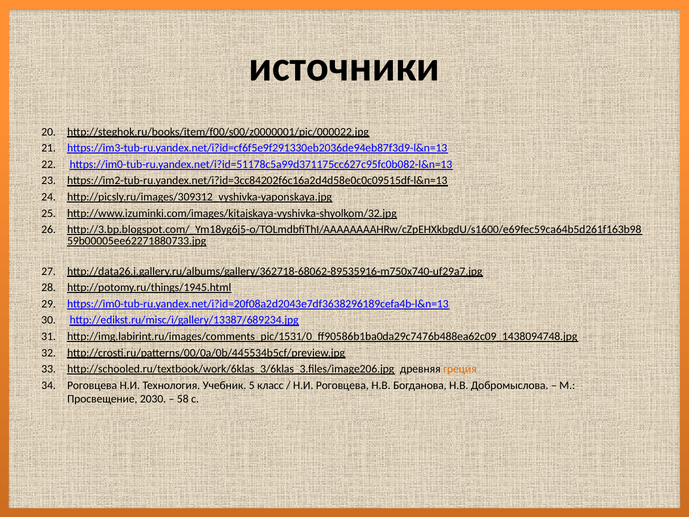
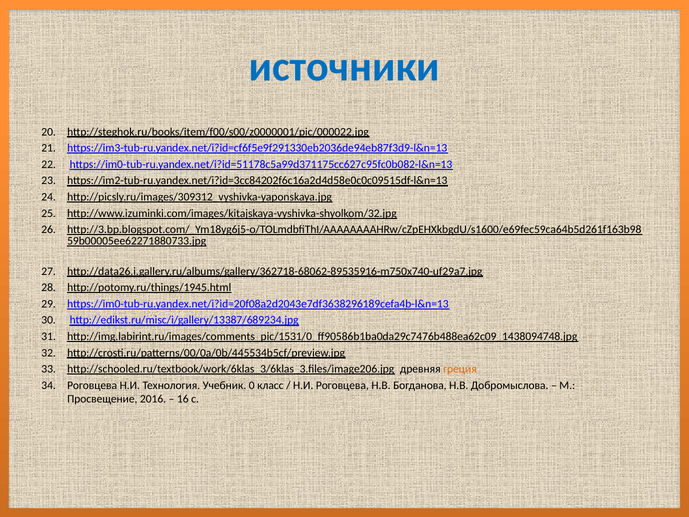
источники colour: black -> blue (344, 67)
5: 5 -> 0 (252, 385)
2030: 2030 -> 2016 (153, 399)
58: 58 -> 16 (183, 399)
